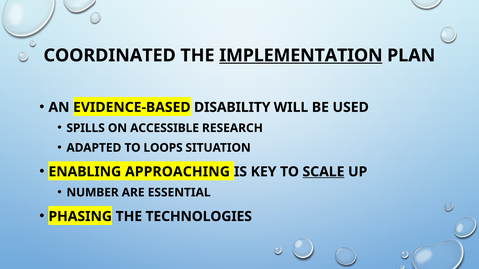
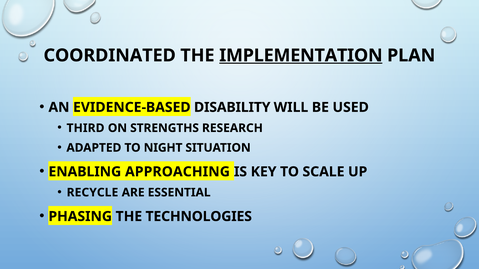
SPILLS: SPILLS -> THIRD (86, 128)
ACCESSIBLE: ACCESSIBLE -> STRENGTHS (165, 128)
LOOPS: LOOPS -> NIGHT (163, 148)
SCALE underline: present -> none (323, 172)
NUMBER: NUMBER -> RECYCLE (92, 193)
